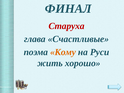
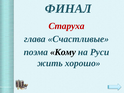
Кому colour: orange -> black (63, 52)
